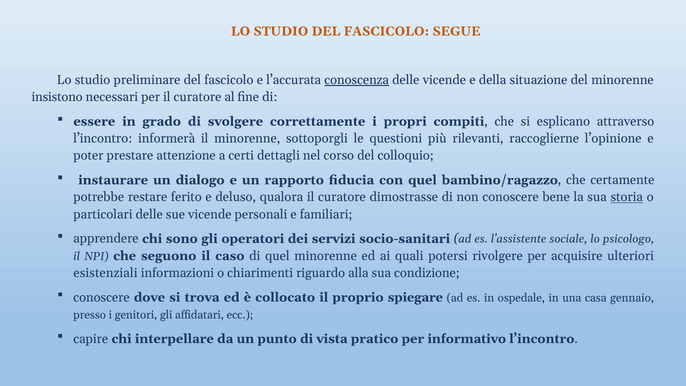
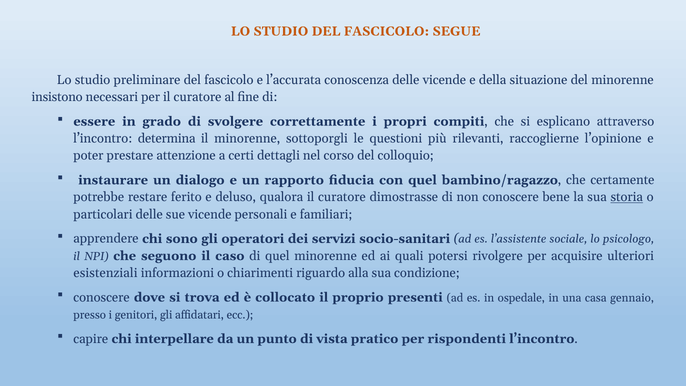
conoscenza underline: present -> none (357, 80)
informerà: informerà -> determina (167, 138)
spiegare: spiegare -> presenti (415, 297)
informativo: informativo -> rispondenti (467, 339)
